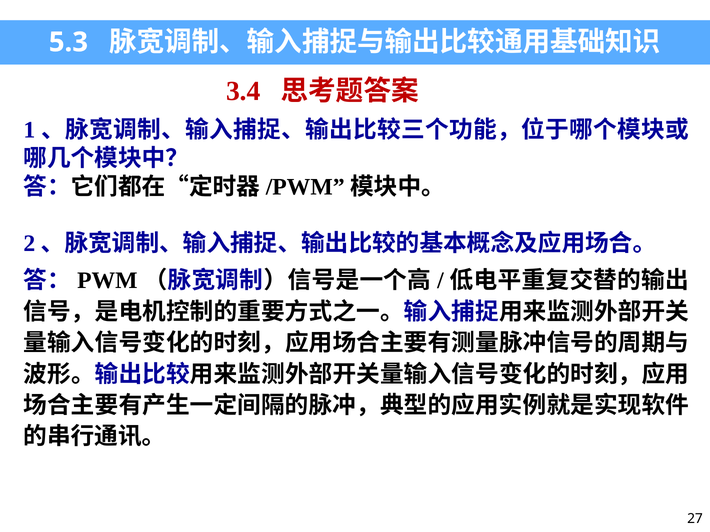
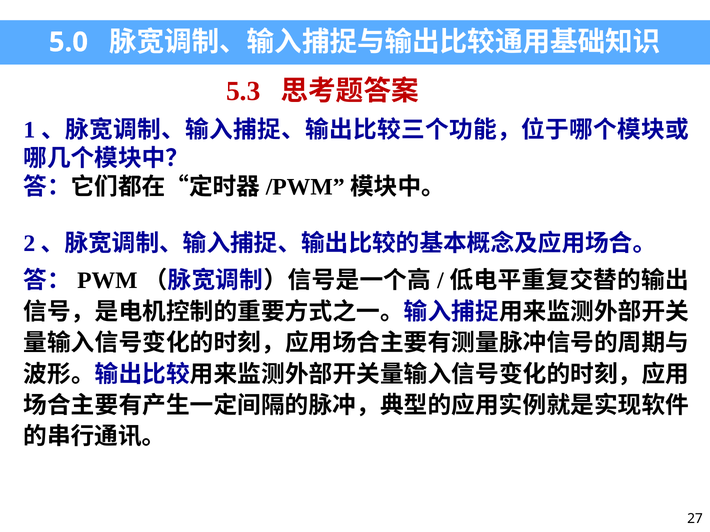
5.3: 5.3 -> 5.0 (68, 42)
3.4: 3.4 -> 5.3 (243, 91)
